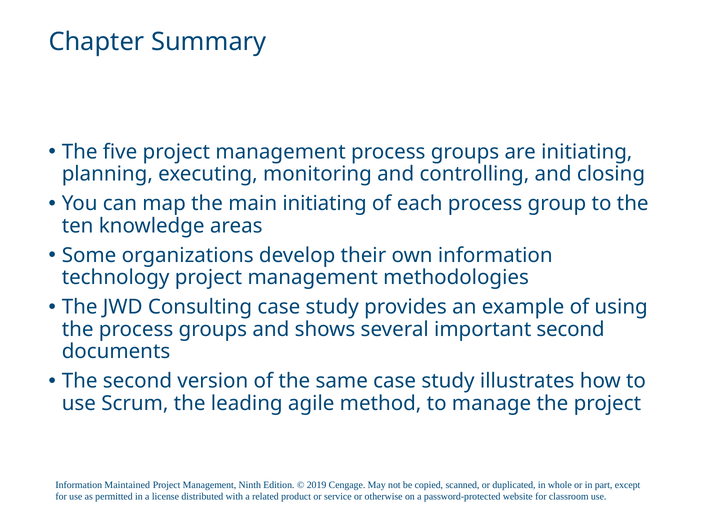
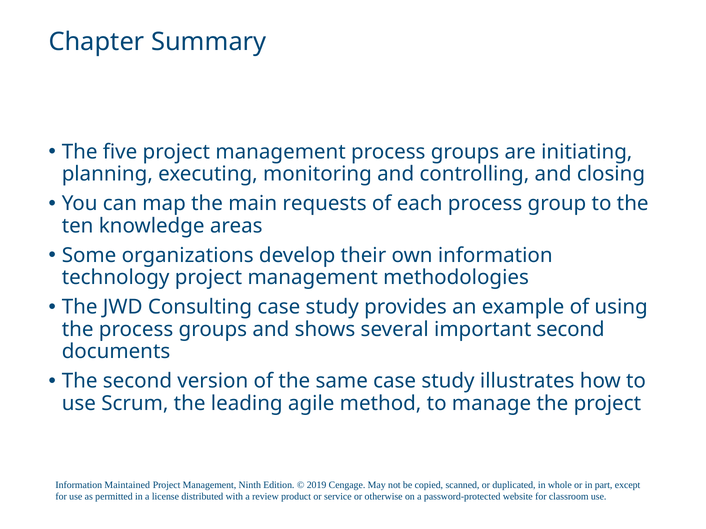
main initiating: initiating -> requests (325, 204)
related: related -> review (265, 497)
